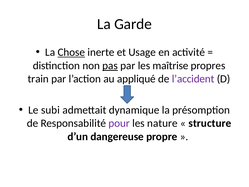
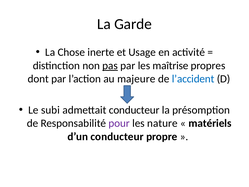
Chose underline: present -> none (71, 52)
train: train -> dont (38, 79)
appliqué: appliqué -> majeure (136, 79)
l’accident colour: purple -> blue (193, 79)
admettait dynamique: dynamique -> conducteur (134, 110)
structure: structure -> matériels (210, 123)
d’un dangereuse: dangereuse -> conducteur (117, 136)
